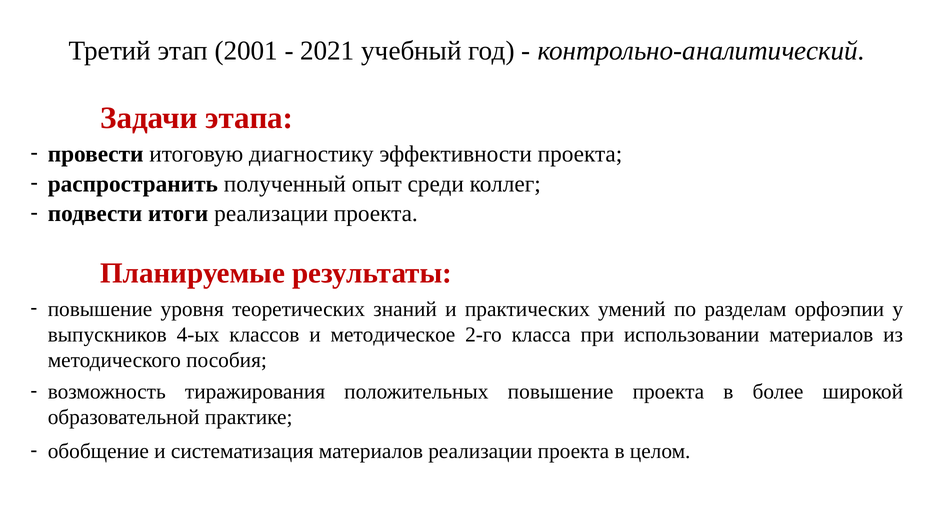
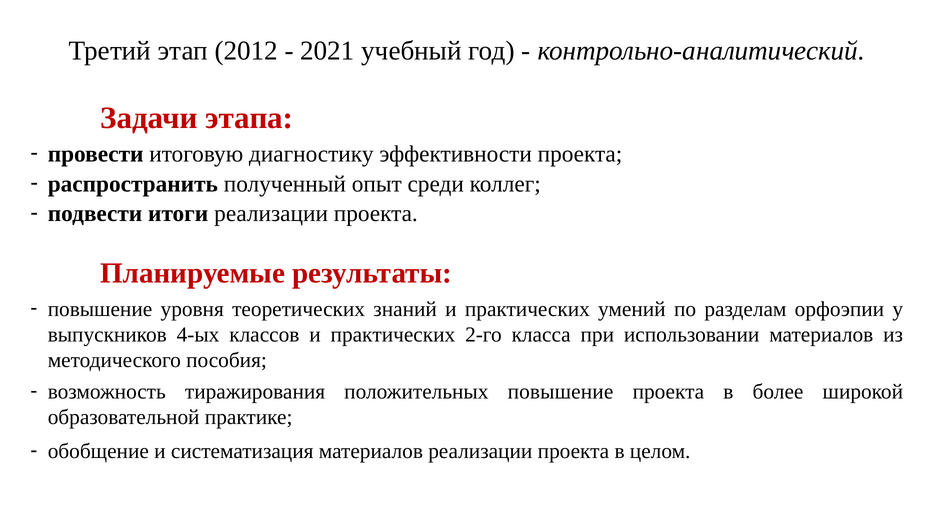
2001: 2001 -> 2012 (246, 51)
классов и методическое: методическое -> практических (393, 335)
